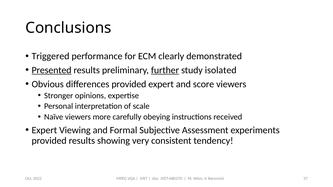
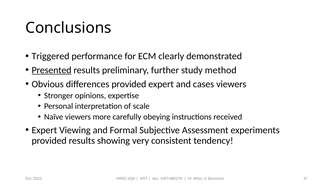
further underline: present -> none (165, 70)
isolated: isolated -> method (221, 70)
score: score -> cases (204, 84)
